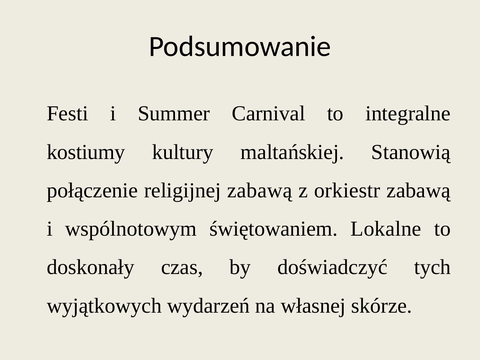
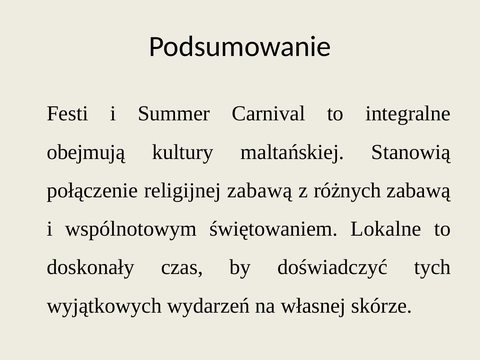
kostiumy: kostiumy -> obejmują (86, 152)
orkiestr: orkiestr -> różnych (347, 190)
